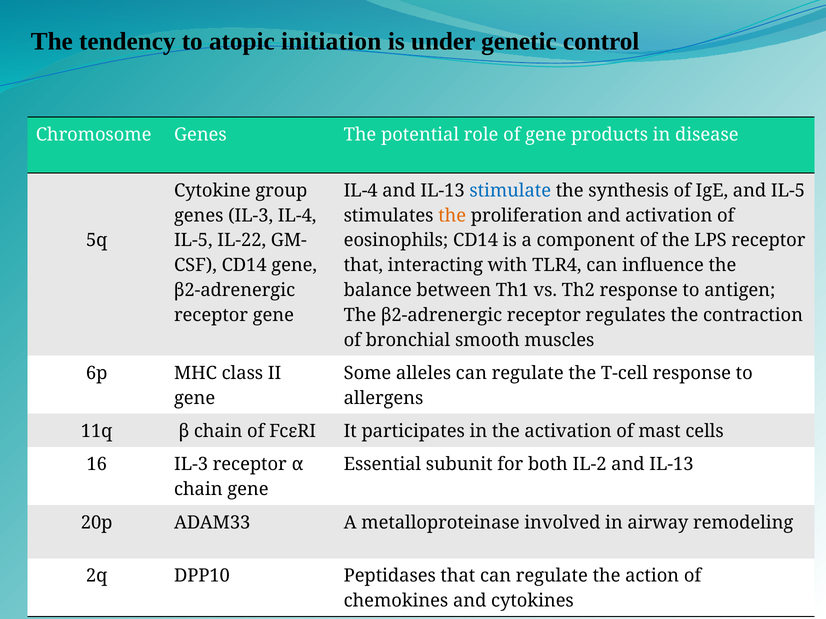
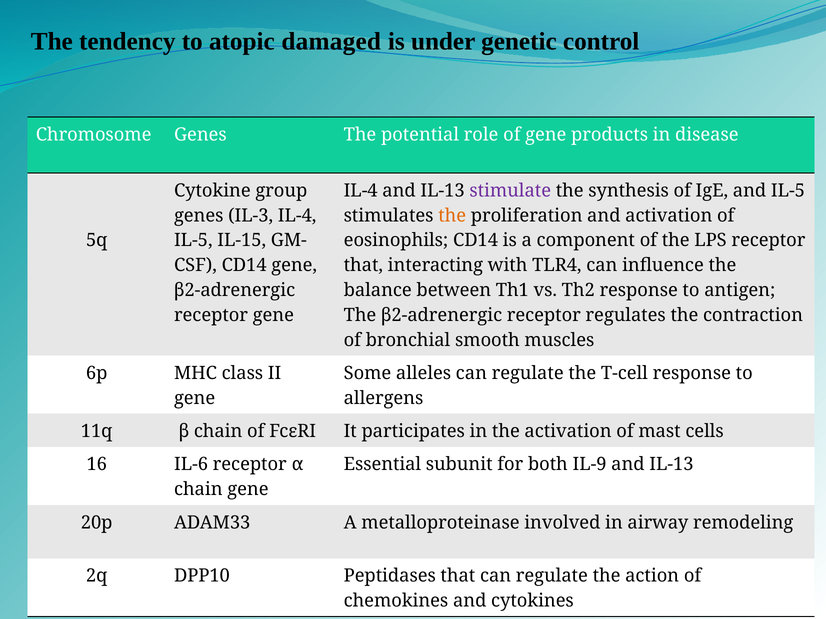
initiation: initiation -> damaged (331, 42)
stimulate colour: blue -> purple (510, 191)
IL-22: IL-22 -> IL-15 (242, 241)
16 IL-3: IL-3 -> IL-6 (191, 465)
IL-2: IL-2 -> IL-9 (590, 465)
